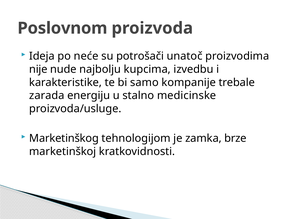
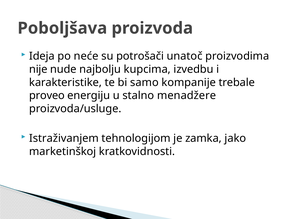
Poslovnom: Poslovnom -> Poboljšava (62, 28)
zarada: zarada -> proveo (47, 96)
medicinske: medicinske -> menadžere (187, 96)
Marketinškog: Marketinškog -> Istraživanjem (64, 138)
brze: brze -> jako (235, 138)
